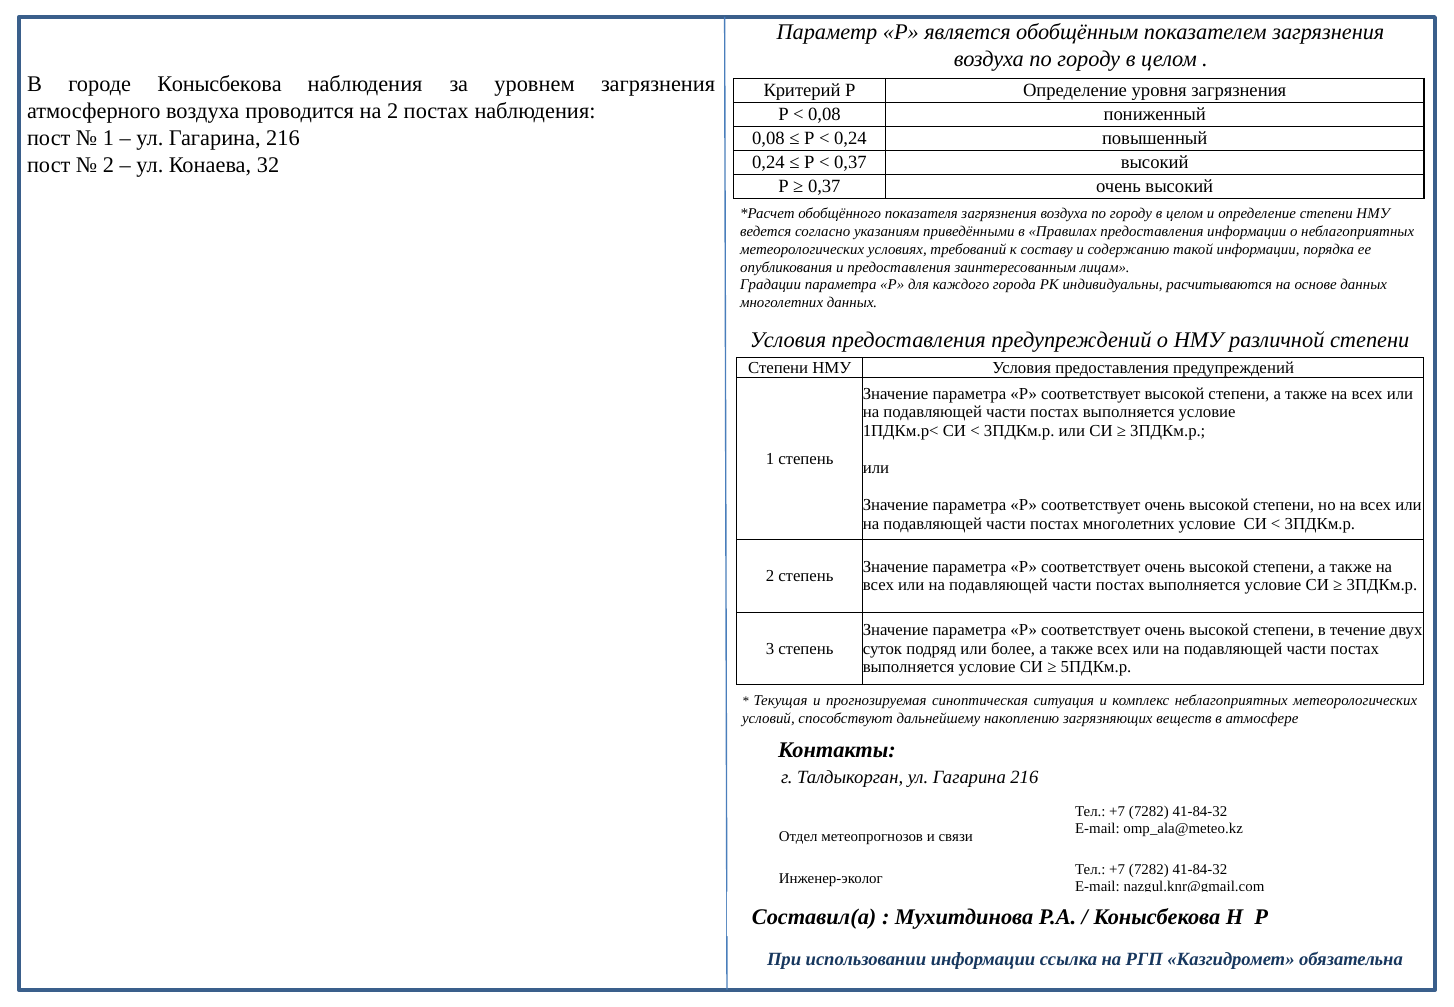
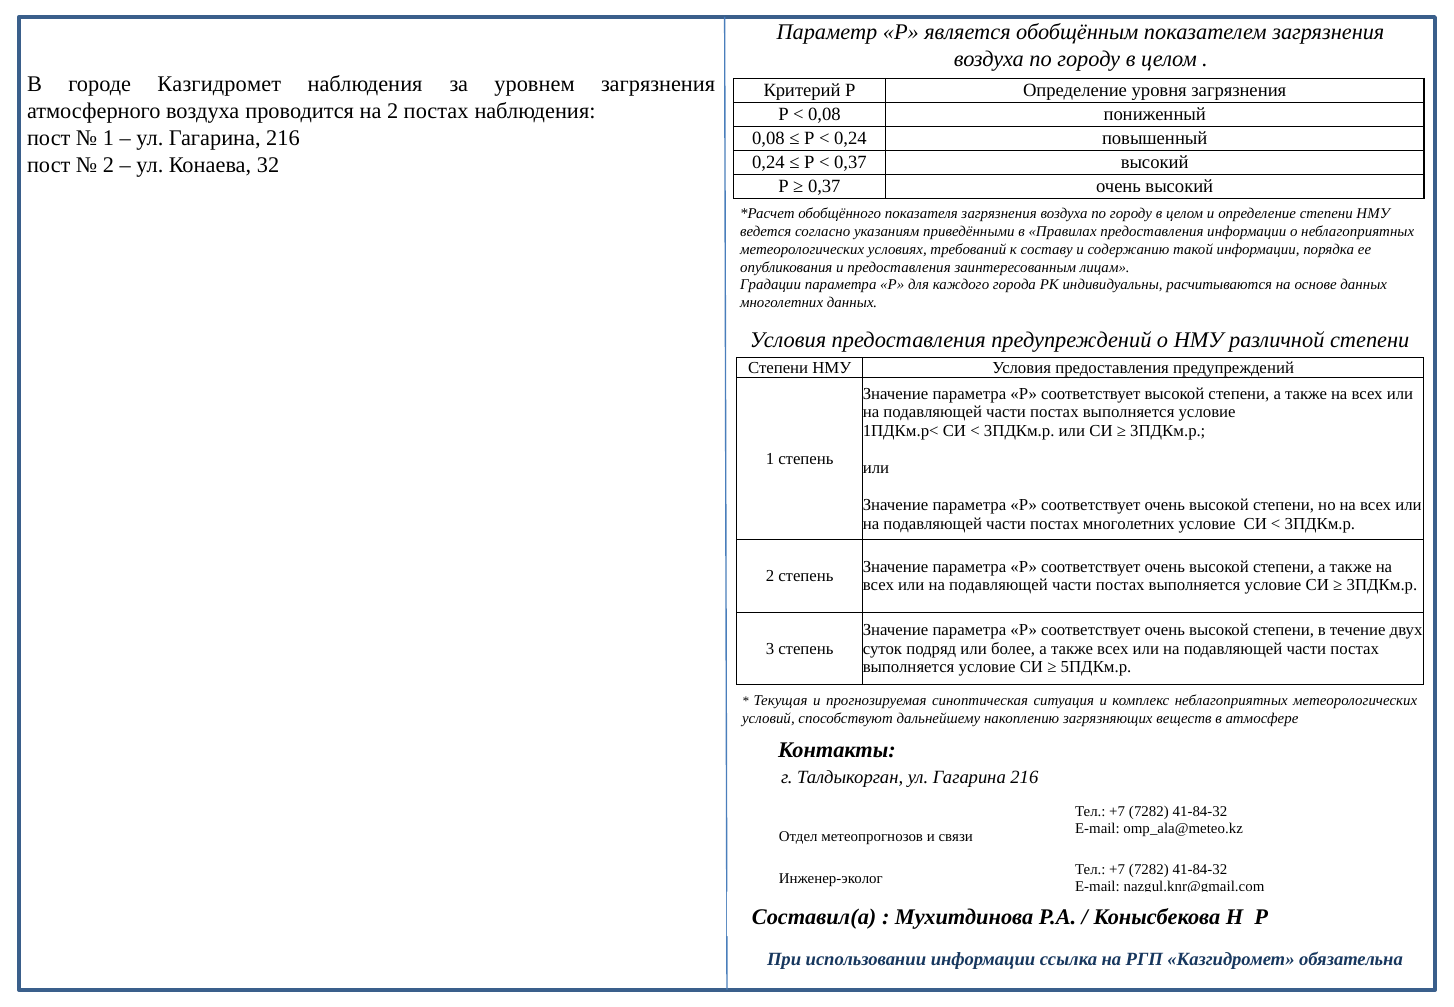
городе Конысбекова: Конысбекова -> Казгидромет (219, 84)
